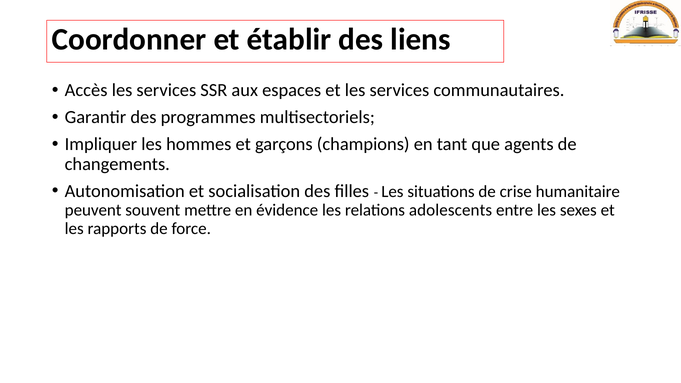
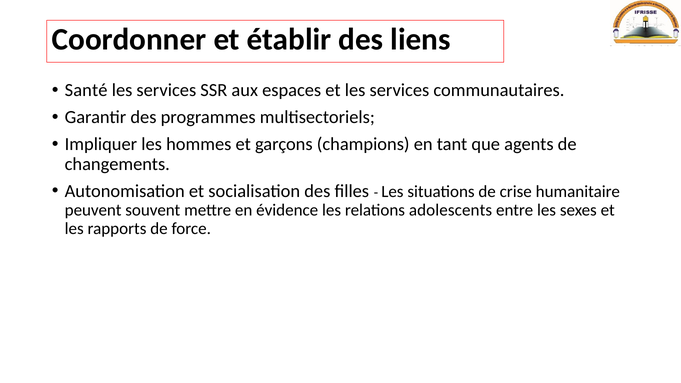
Accès: Accès -> Santé (86, 90)
